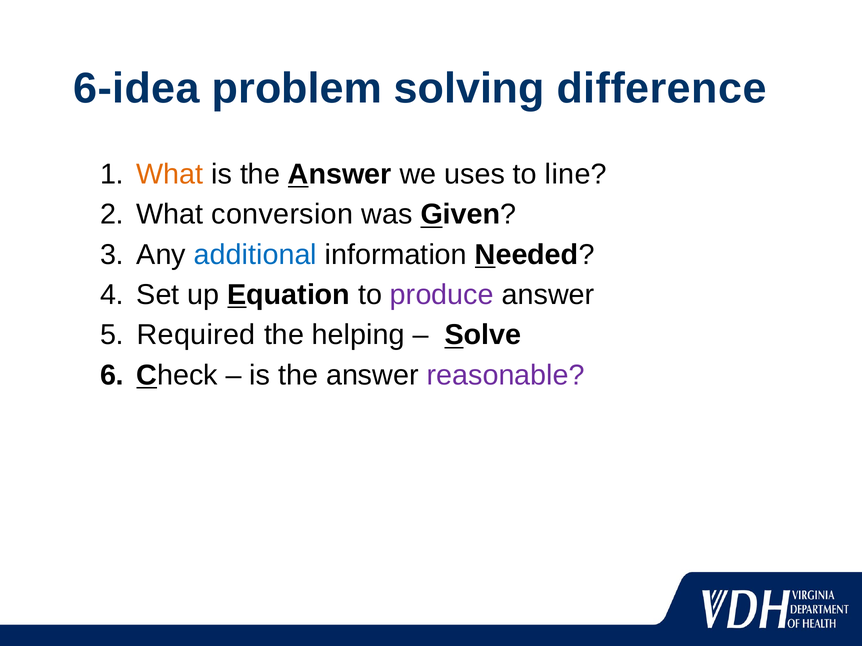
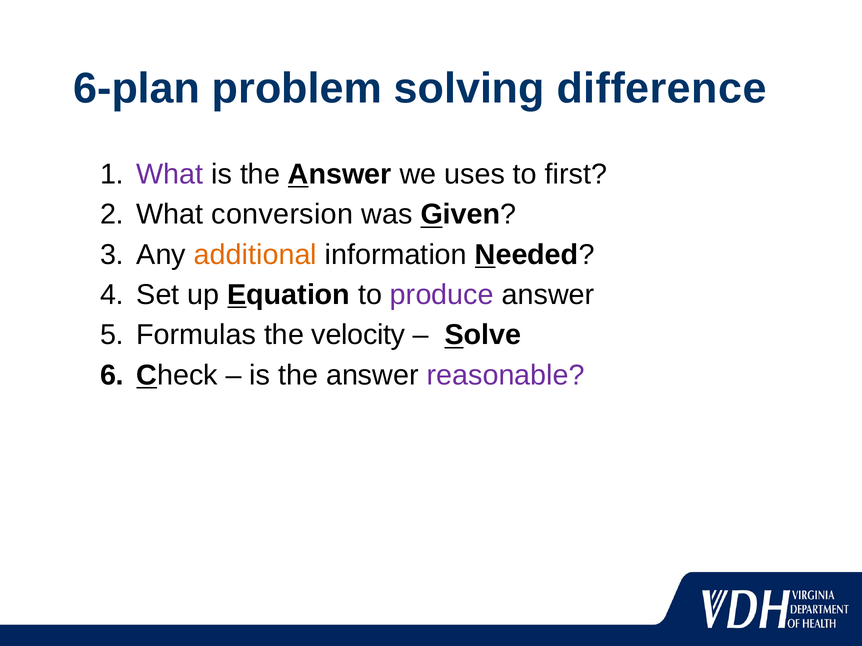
6-idea: 6-idea -> 6-plan (137, 88)
What colour: orange -> purple (170, 174)
line: line -> first (576, 174)
additional colour: blue -> orange (255, 255)
Required: Required -> Formulas (196, 335)
helping: helping -> velocity (358, 335)
